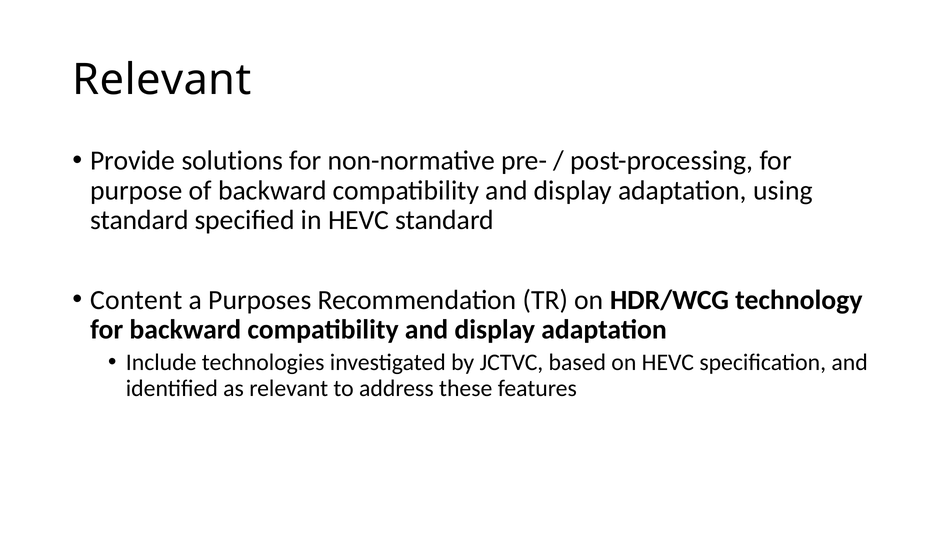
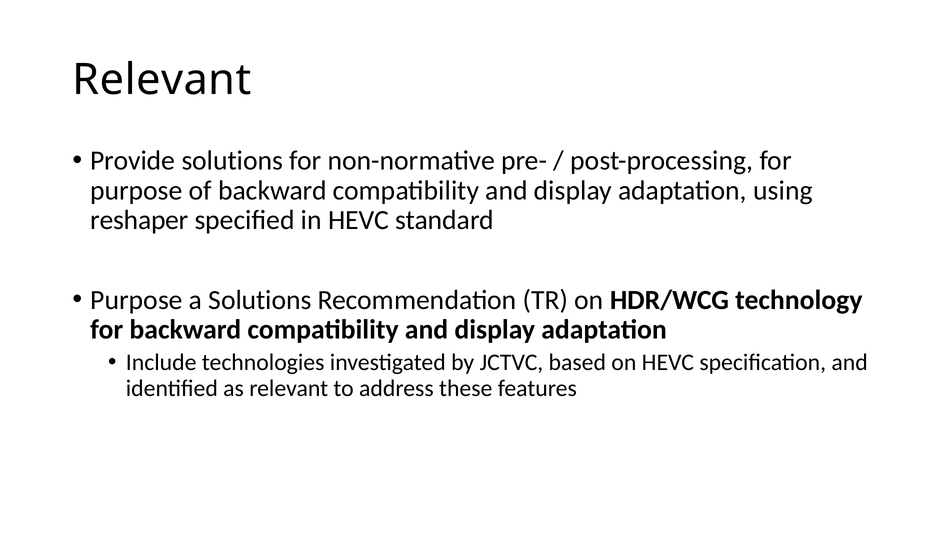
standard: standard -> reshaper (139, 220)
Content: Content -> Purpose (136, 300)
a Purposes: Purposes -> Solutions (260, 300)
